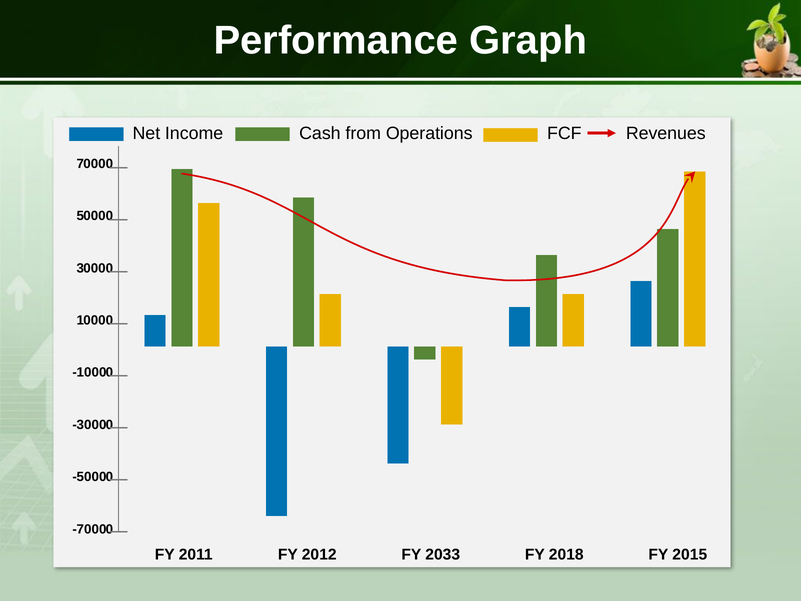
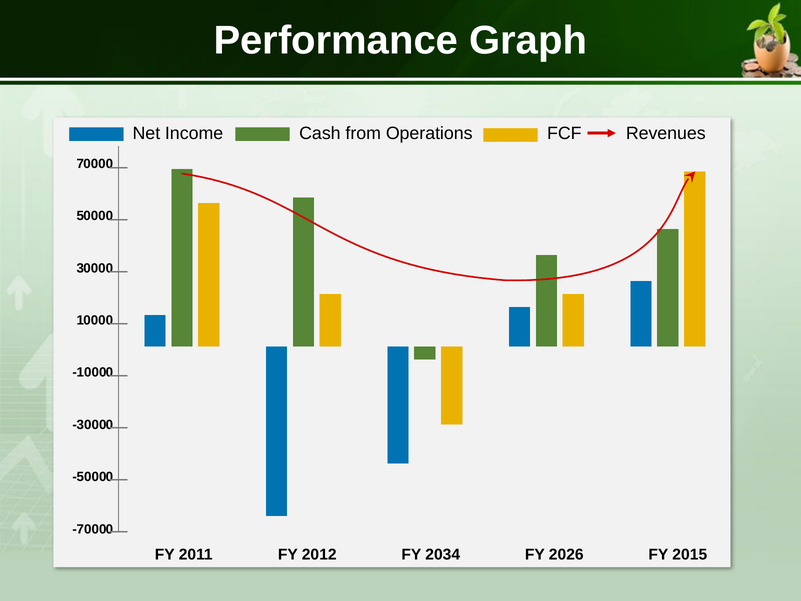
2033: 2033 -> 2034 (443, 554)
2018: 2018 -> 2026 (566, 554)
